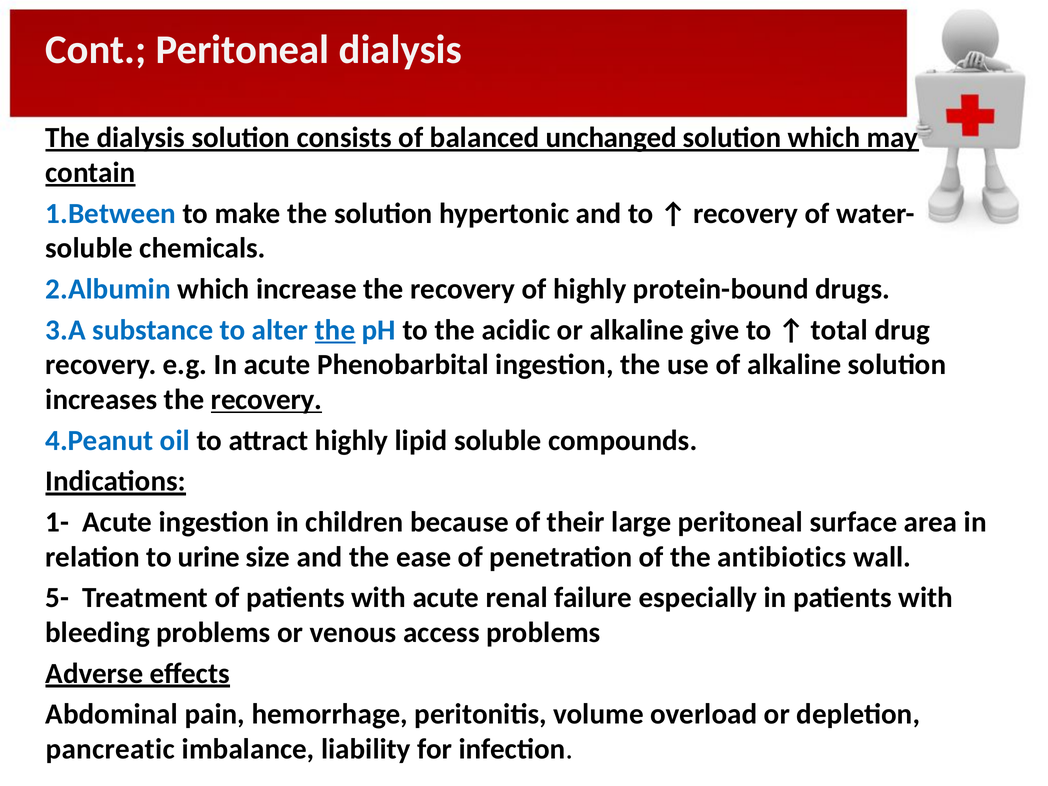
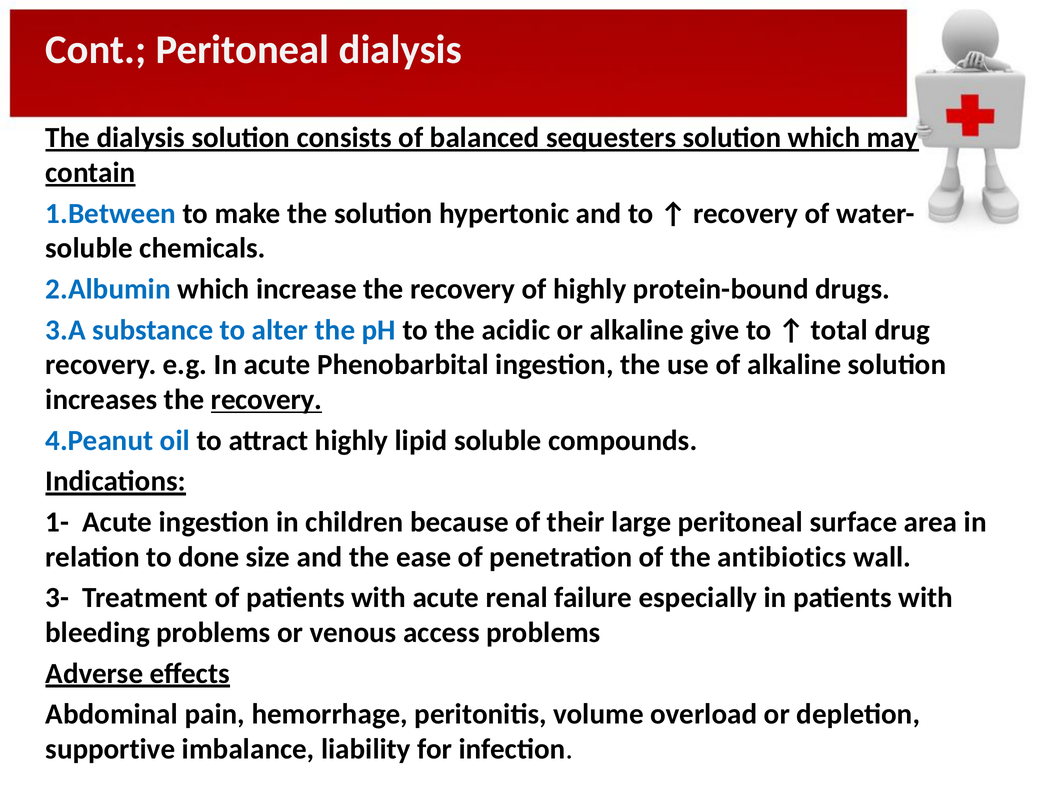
unchanged: unchanged -> sequesters (611, 138)
the underline: present -> none (335, 330)
urine: urine -> done (209, 557)
5-: 5- -> 3- (57, 598)
pancreatic: pancreatic -> supportive (110, 749)
